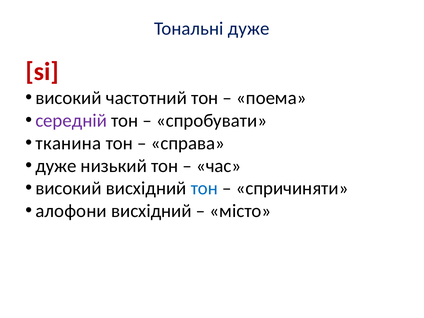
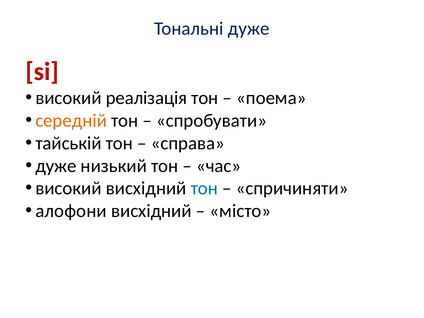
частотний: частотний -> реалізація (146, 98)
середній colour: purple -> orange (71, 121)
тканина: тканина -> тайській (68, 143)
